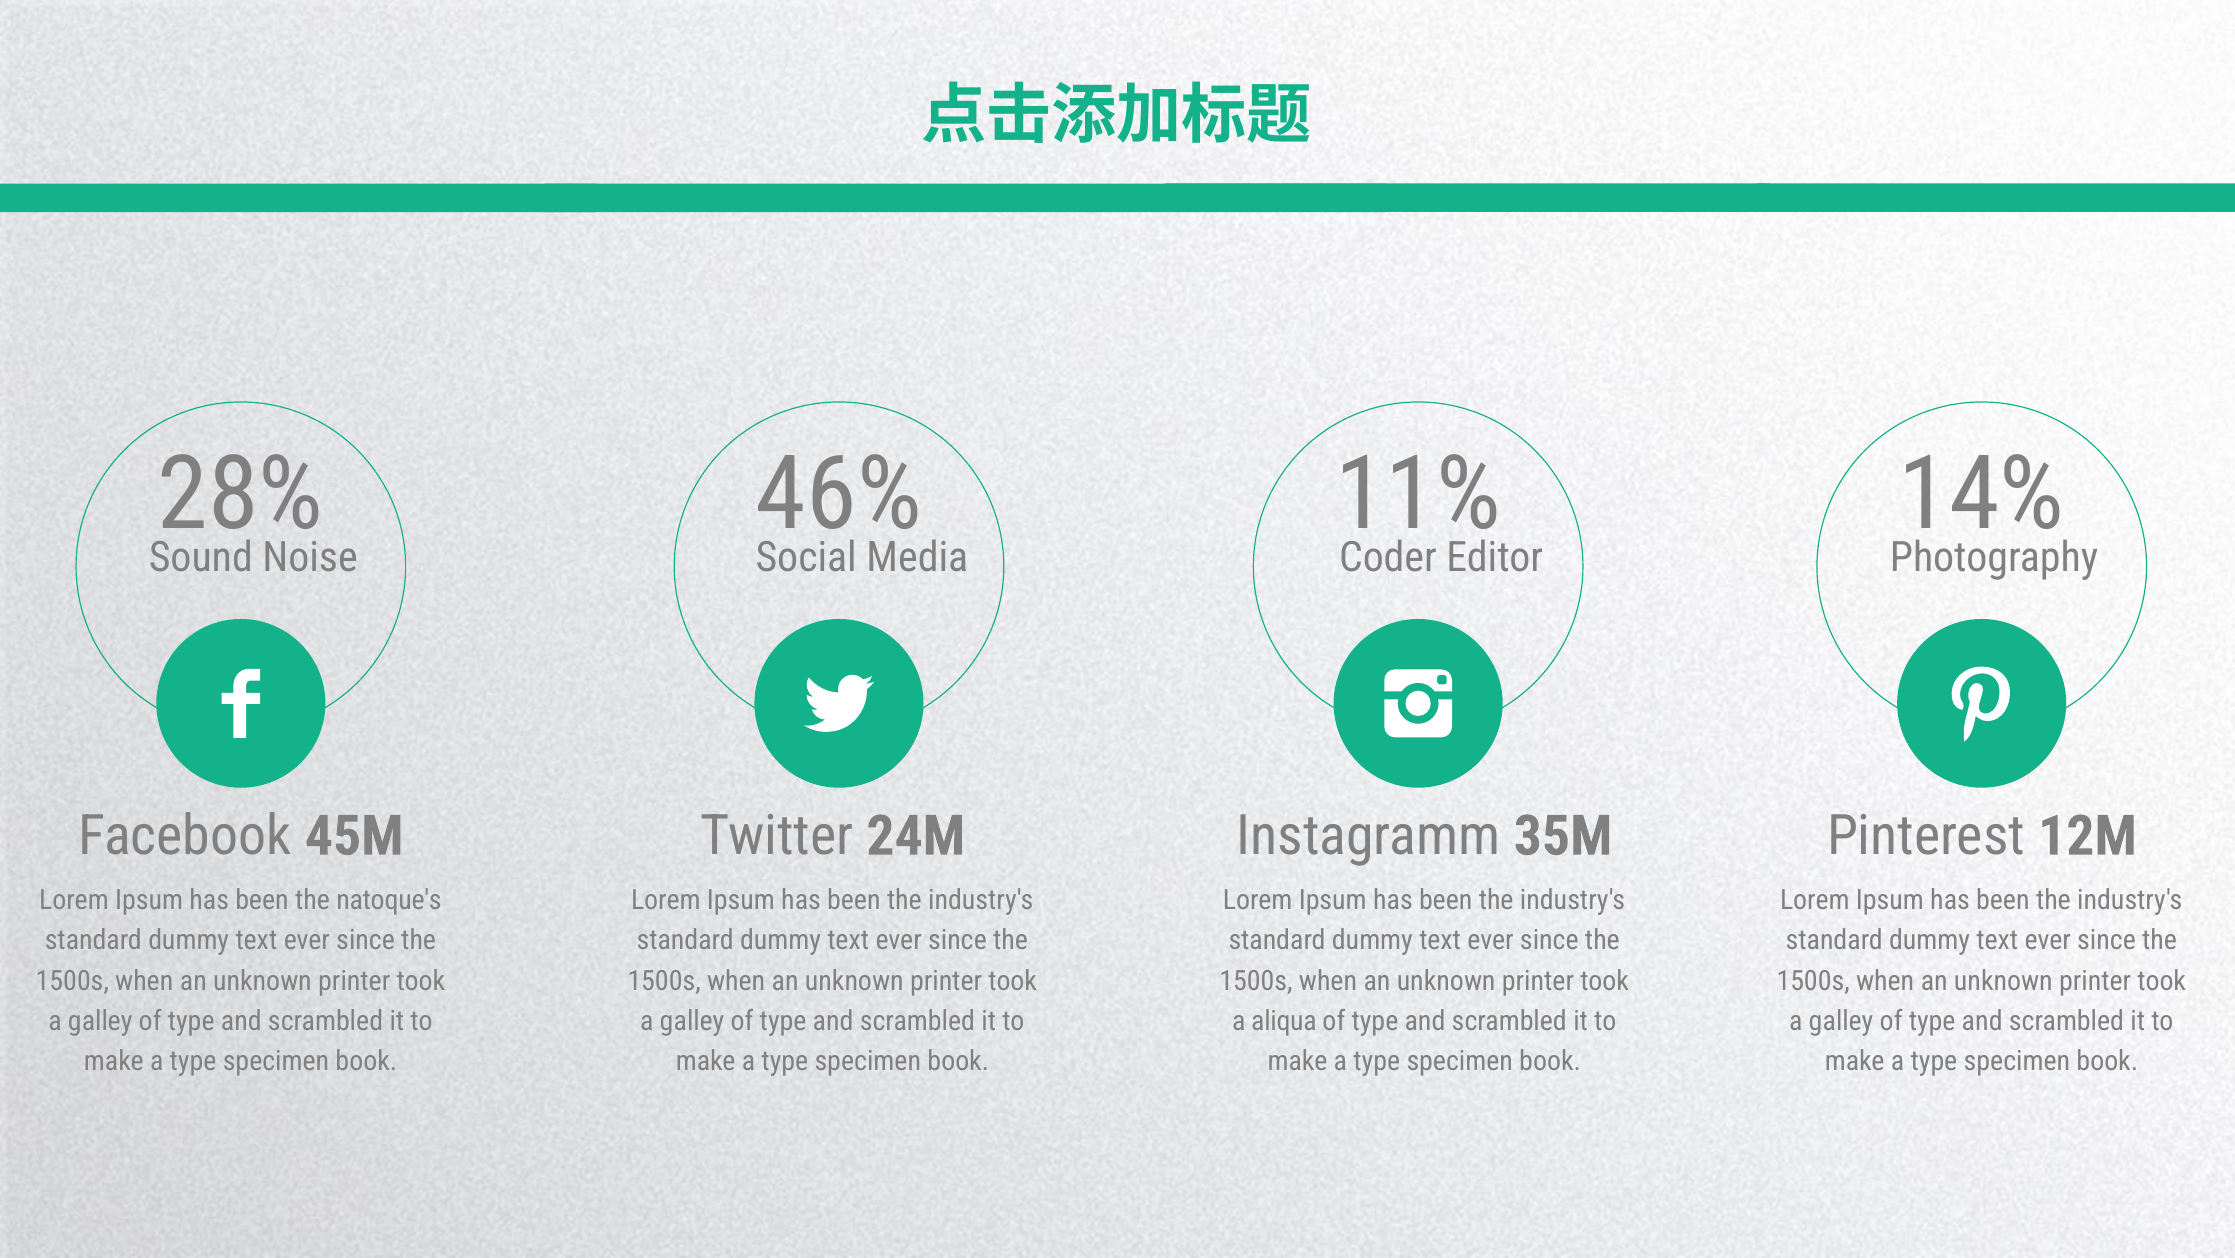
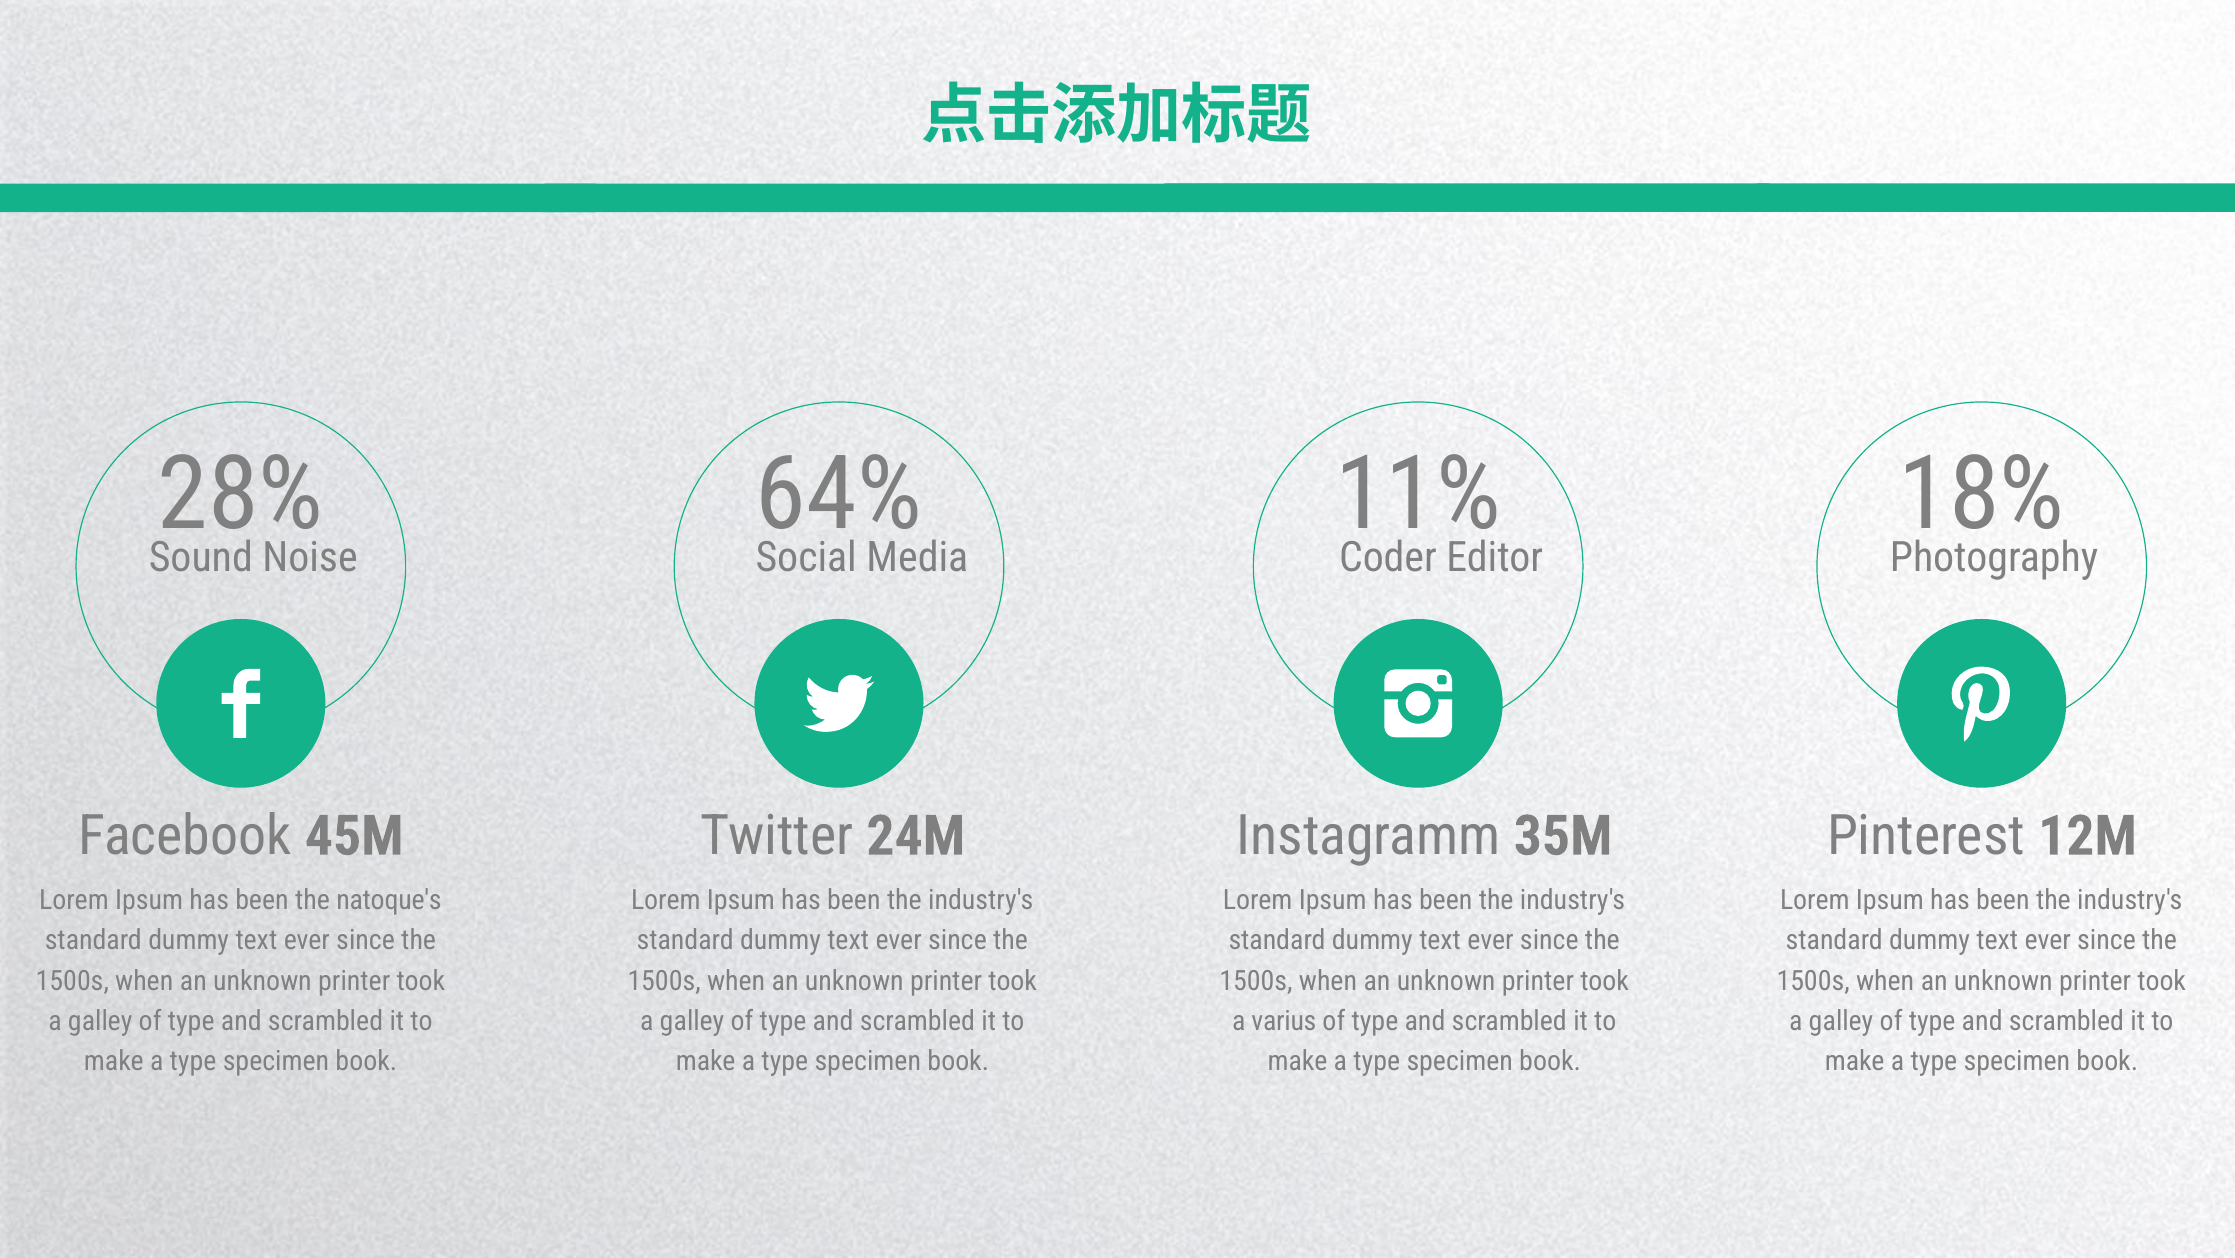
46%: 46% -> 64% (839, 494)
14%: 14% -> 18% (1982, 494)
aliqua: aliqua -> varius (1284, 1021)
